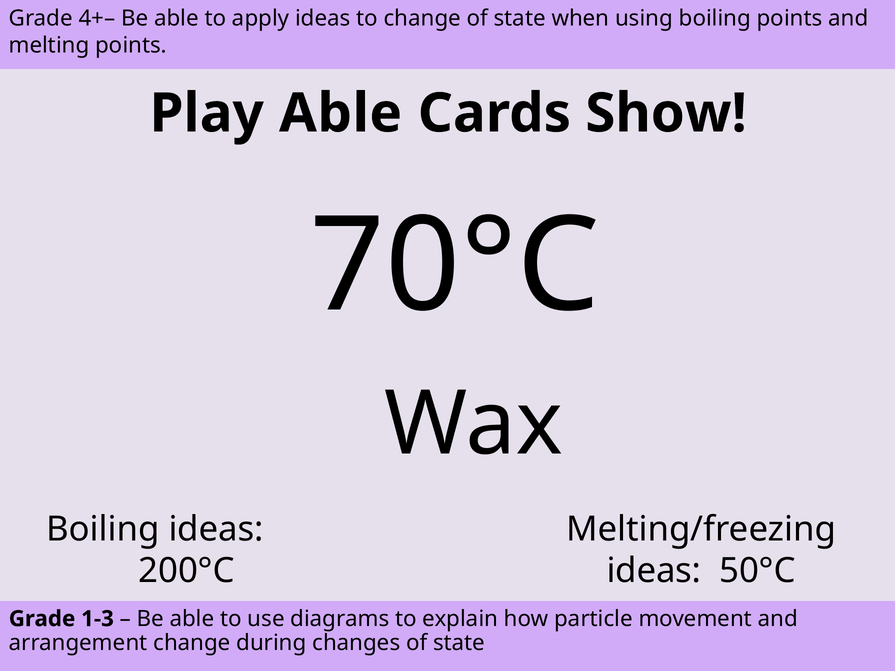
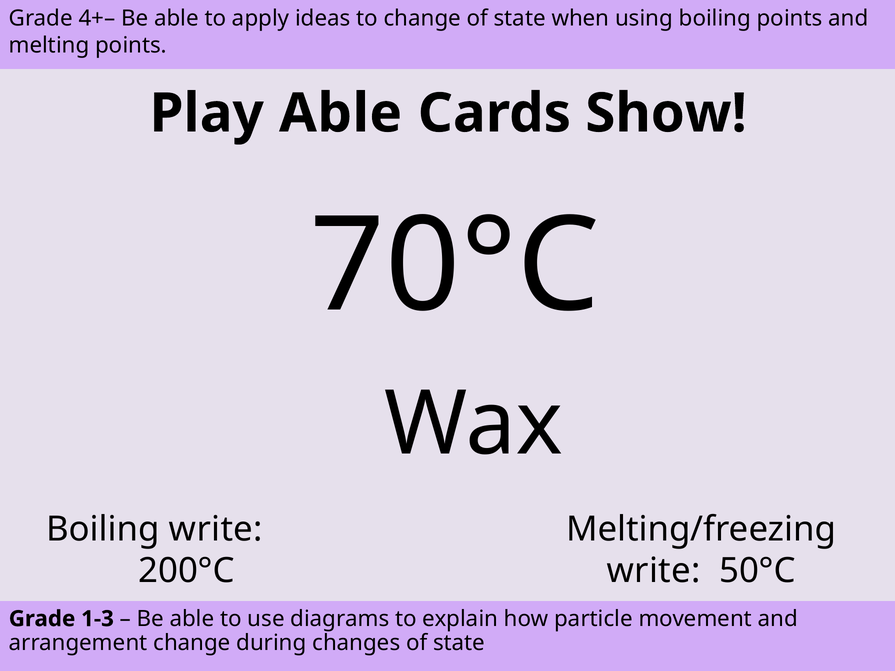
Boiling ideas: ideas -> write (216, 529)
ideas: ideas -> write (654, 571)
